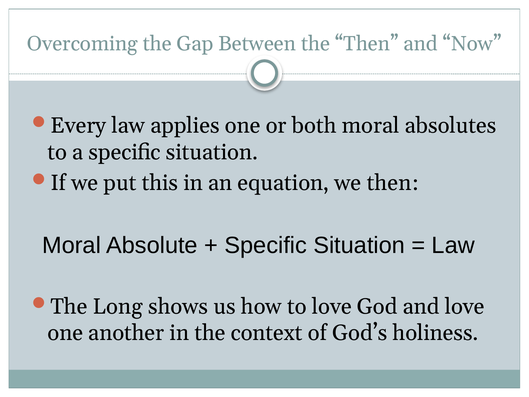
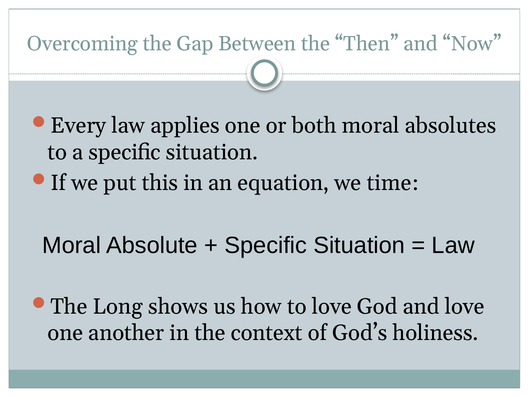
we then: then -> time (393, 183)
